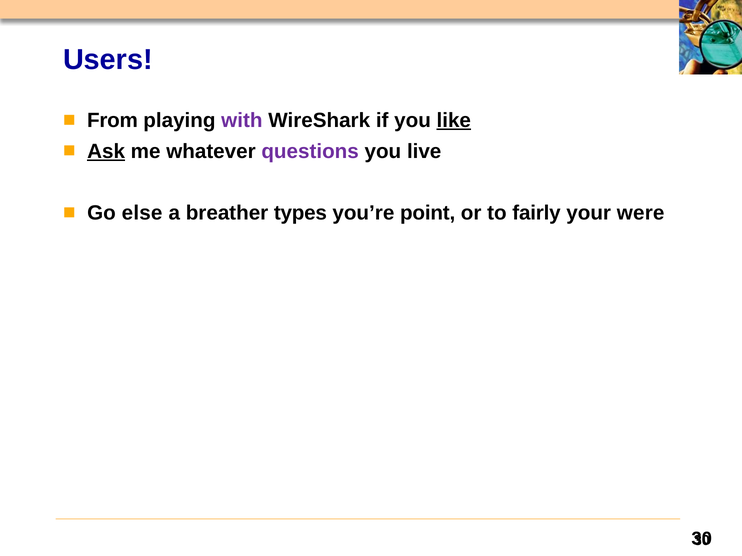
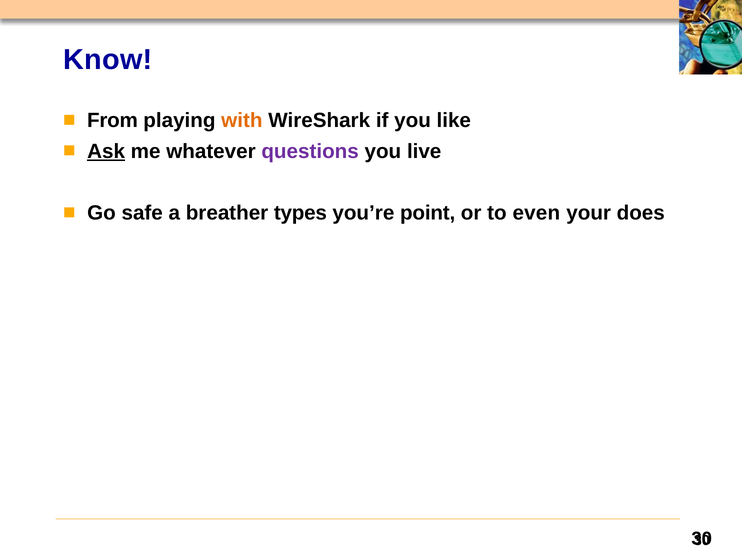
Users: Users -> Know (108, 60)
with colour: purple -> orange (242, 121)
like underline: present -> none (454, 121)
else: else -> safe (142, 213)
fairly: fairly -> even (536, 213)
were: were -> does (641, 213)
